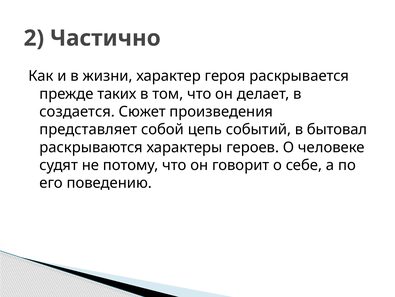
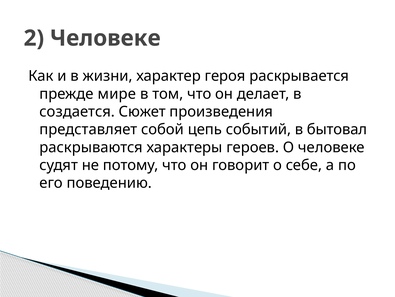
2 Частично: Частично -> Человеке (105, 38)
таких: таких -> мире (117, 94)
